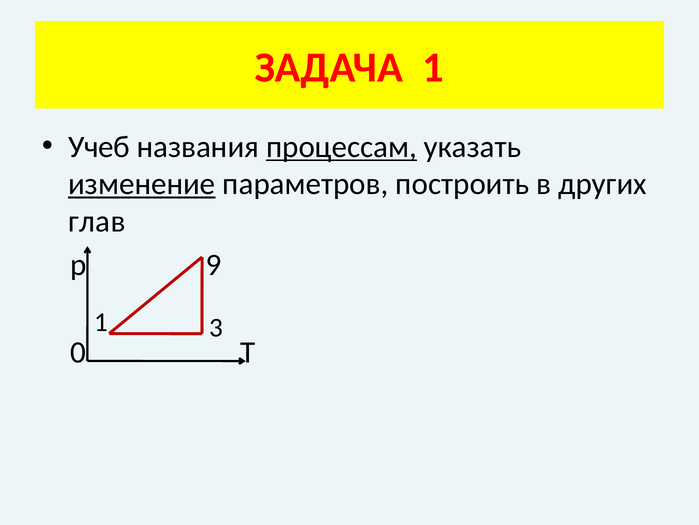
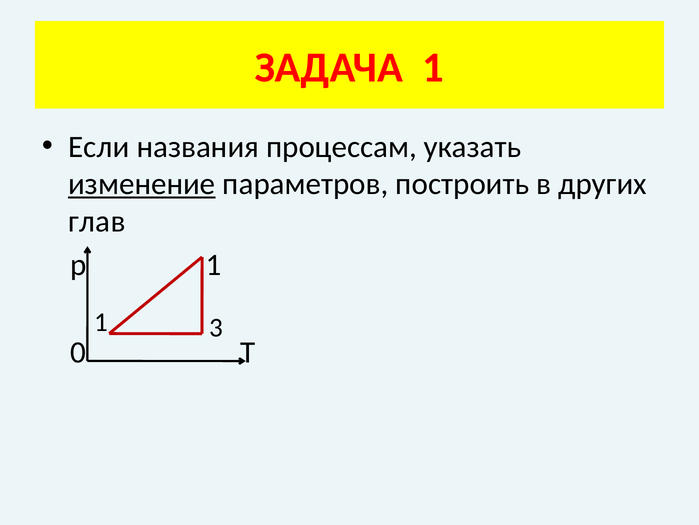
Учеб: Учеб -> Если (99, 147)
процессам underline: present -> none (341, 147)
р 9: 9 -> 1 (214, 265)
